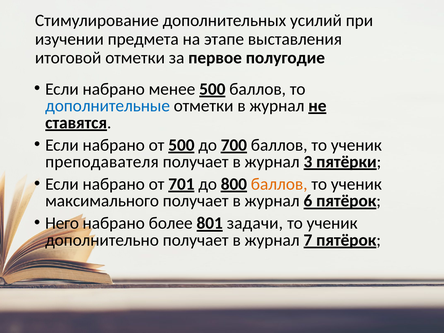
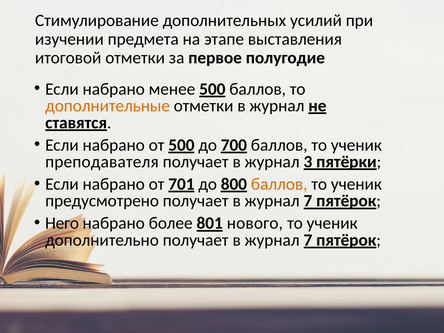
дополнительные colour: blue -> orange (108, 106)
максимального: максимального -> предусмотрено (102, 201)
6: 6 -> 7 (308, 201)
задачи: задачи -> нового (255, 223)
